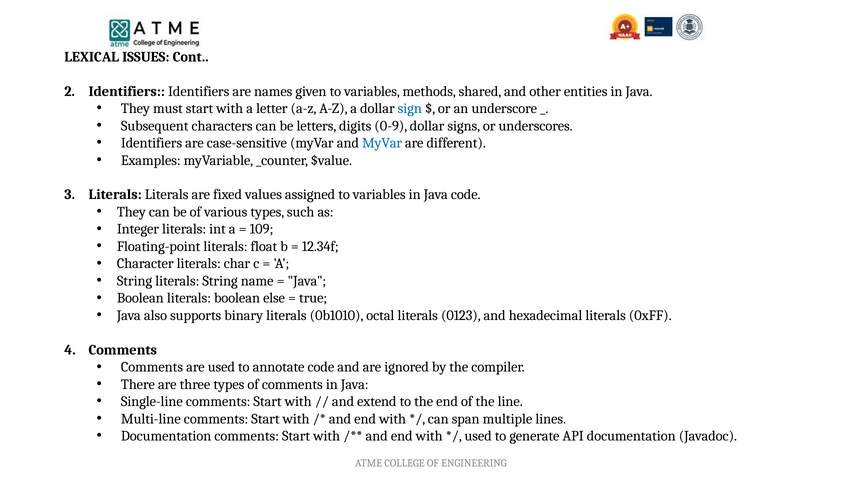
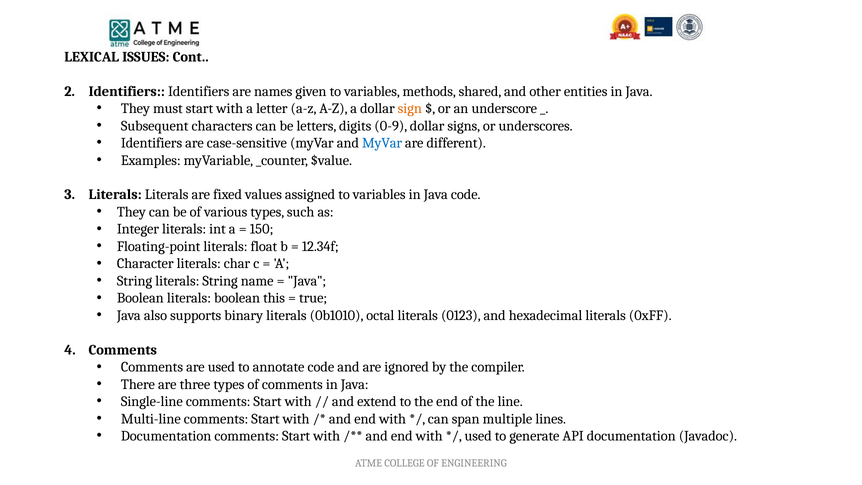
sign colour: blue -> orange (410, 109)
109: 109 -> 150 (262, 229)
else: else -> this (274, 298)
